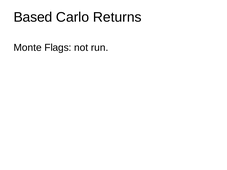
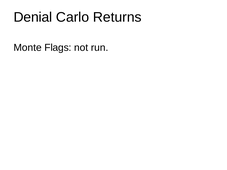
Based: Based -> Denial (33, 17)
